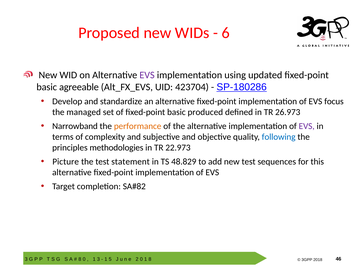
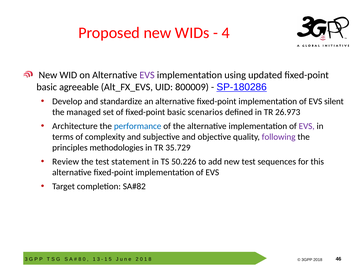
6: 6 -> 4 (226, 33)
423704: 423704 -> 800009 (192, 87)
focus: focus -> silent (334, 101)
produced: produced -> scenarios (205, 112)
Narrowband: Narrowband -> Architecture (75, 126)
performance colour: orange -> blue (138, 126)
following colour: blue -> purple (279, 137)
22.973: 22.973 -> 35.729 (178, 148)
Picture: Picture -> Review (66, 161)
48.829: 48.829 -> 50.226 (184, 161)
